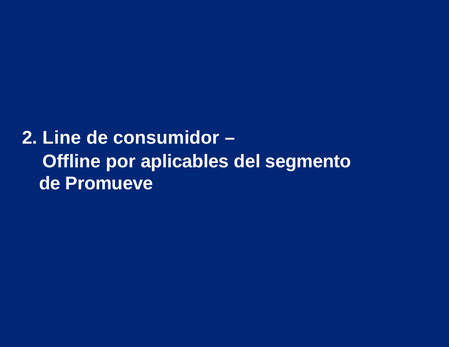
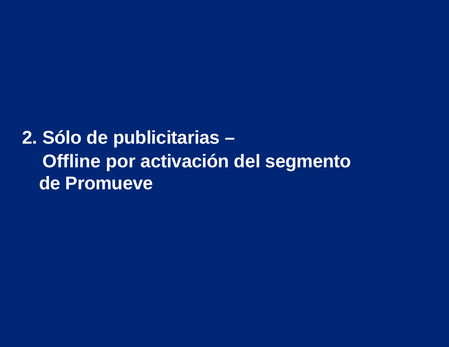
Line: Line -> Sólo (62, 138)
consumidor: consumidor -> publicitarias (166, 138)
aplicables: aplicables -> activación (185, 161)
